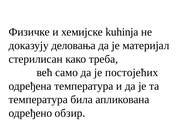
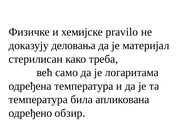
kuhinja: kuhinja -> pravilo (122, 32)
постојећих: постојећих -> логаритама (132, 72)
